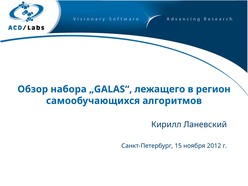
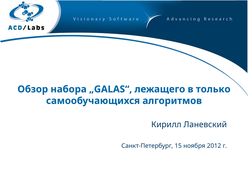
регион: регион -> только (213, 89)
